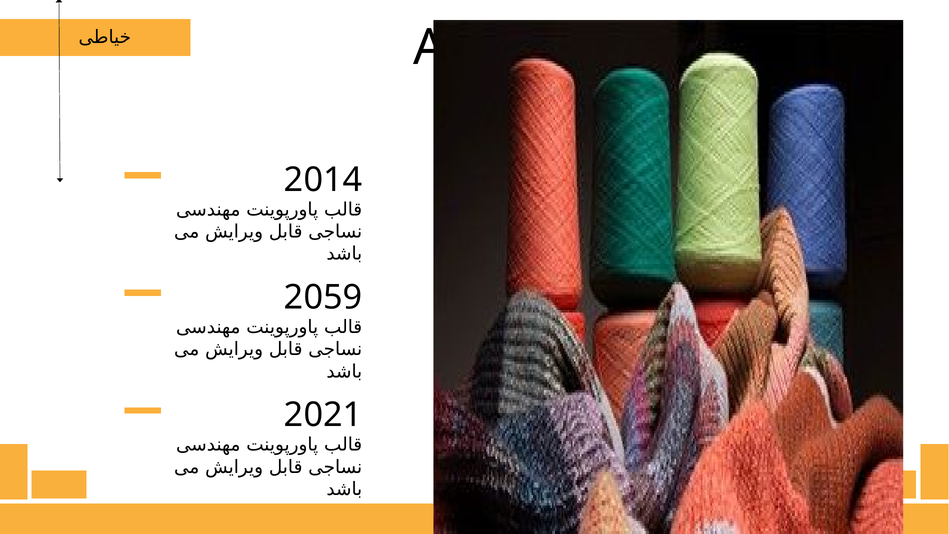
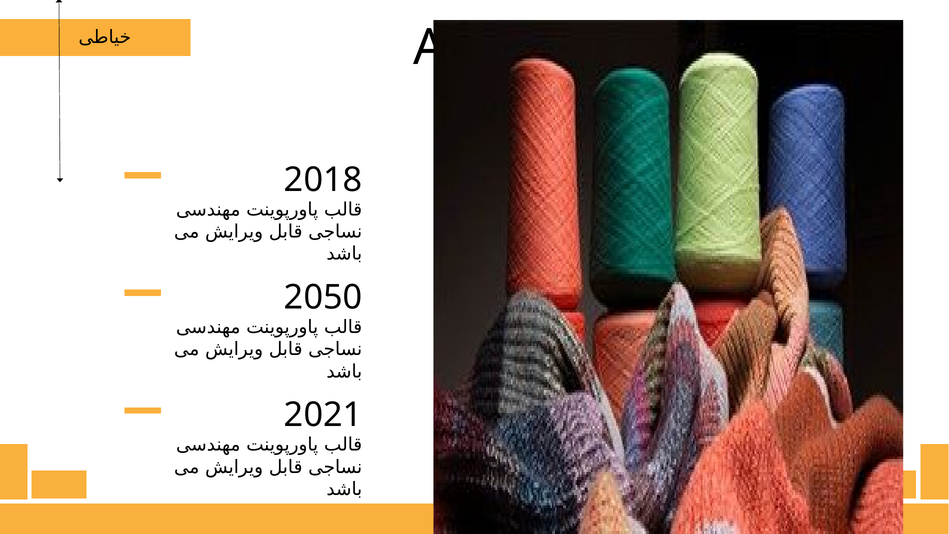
2014: 2014 -> 2018 (323, 180)
2059: 2059 -> 2050 (323, 297)
